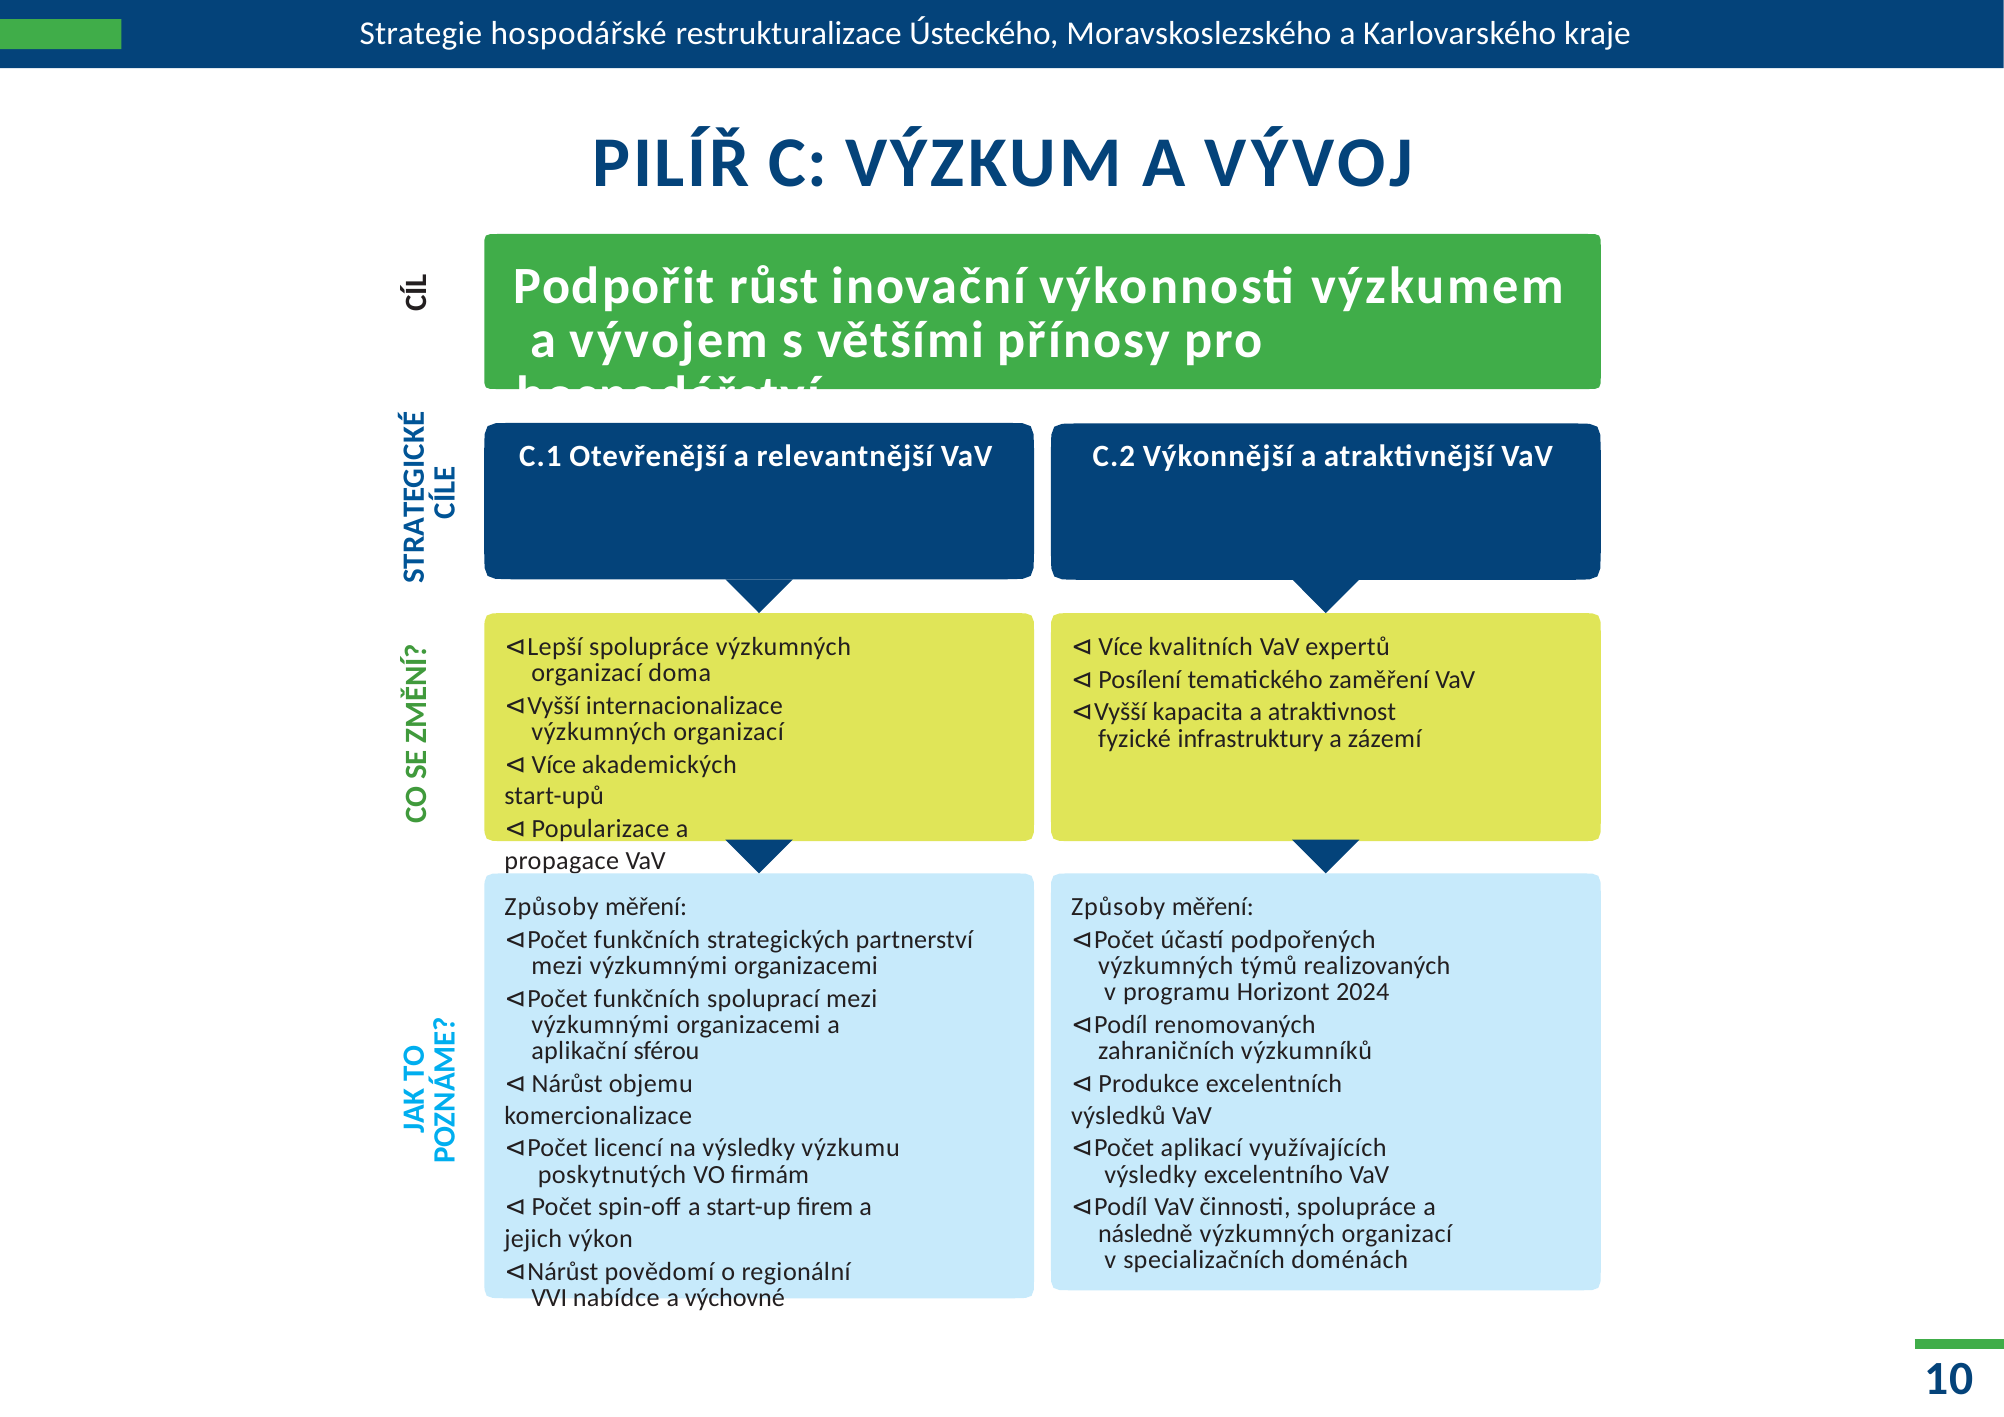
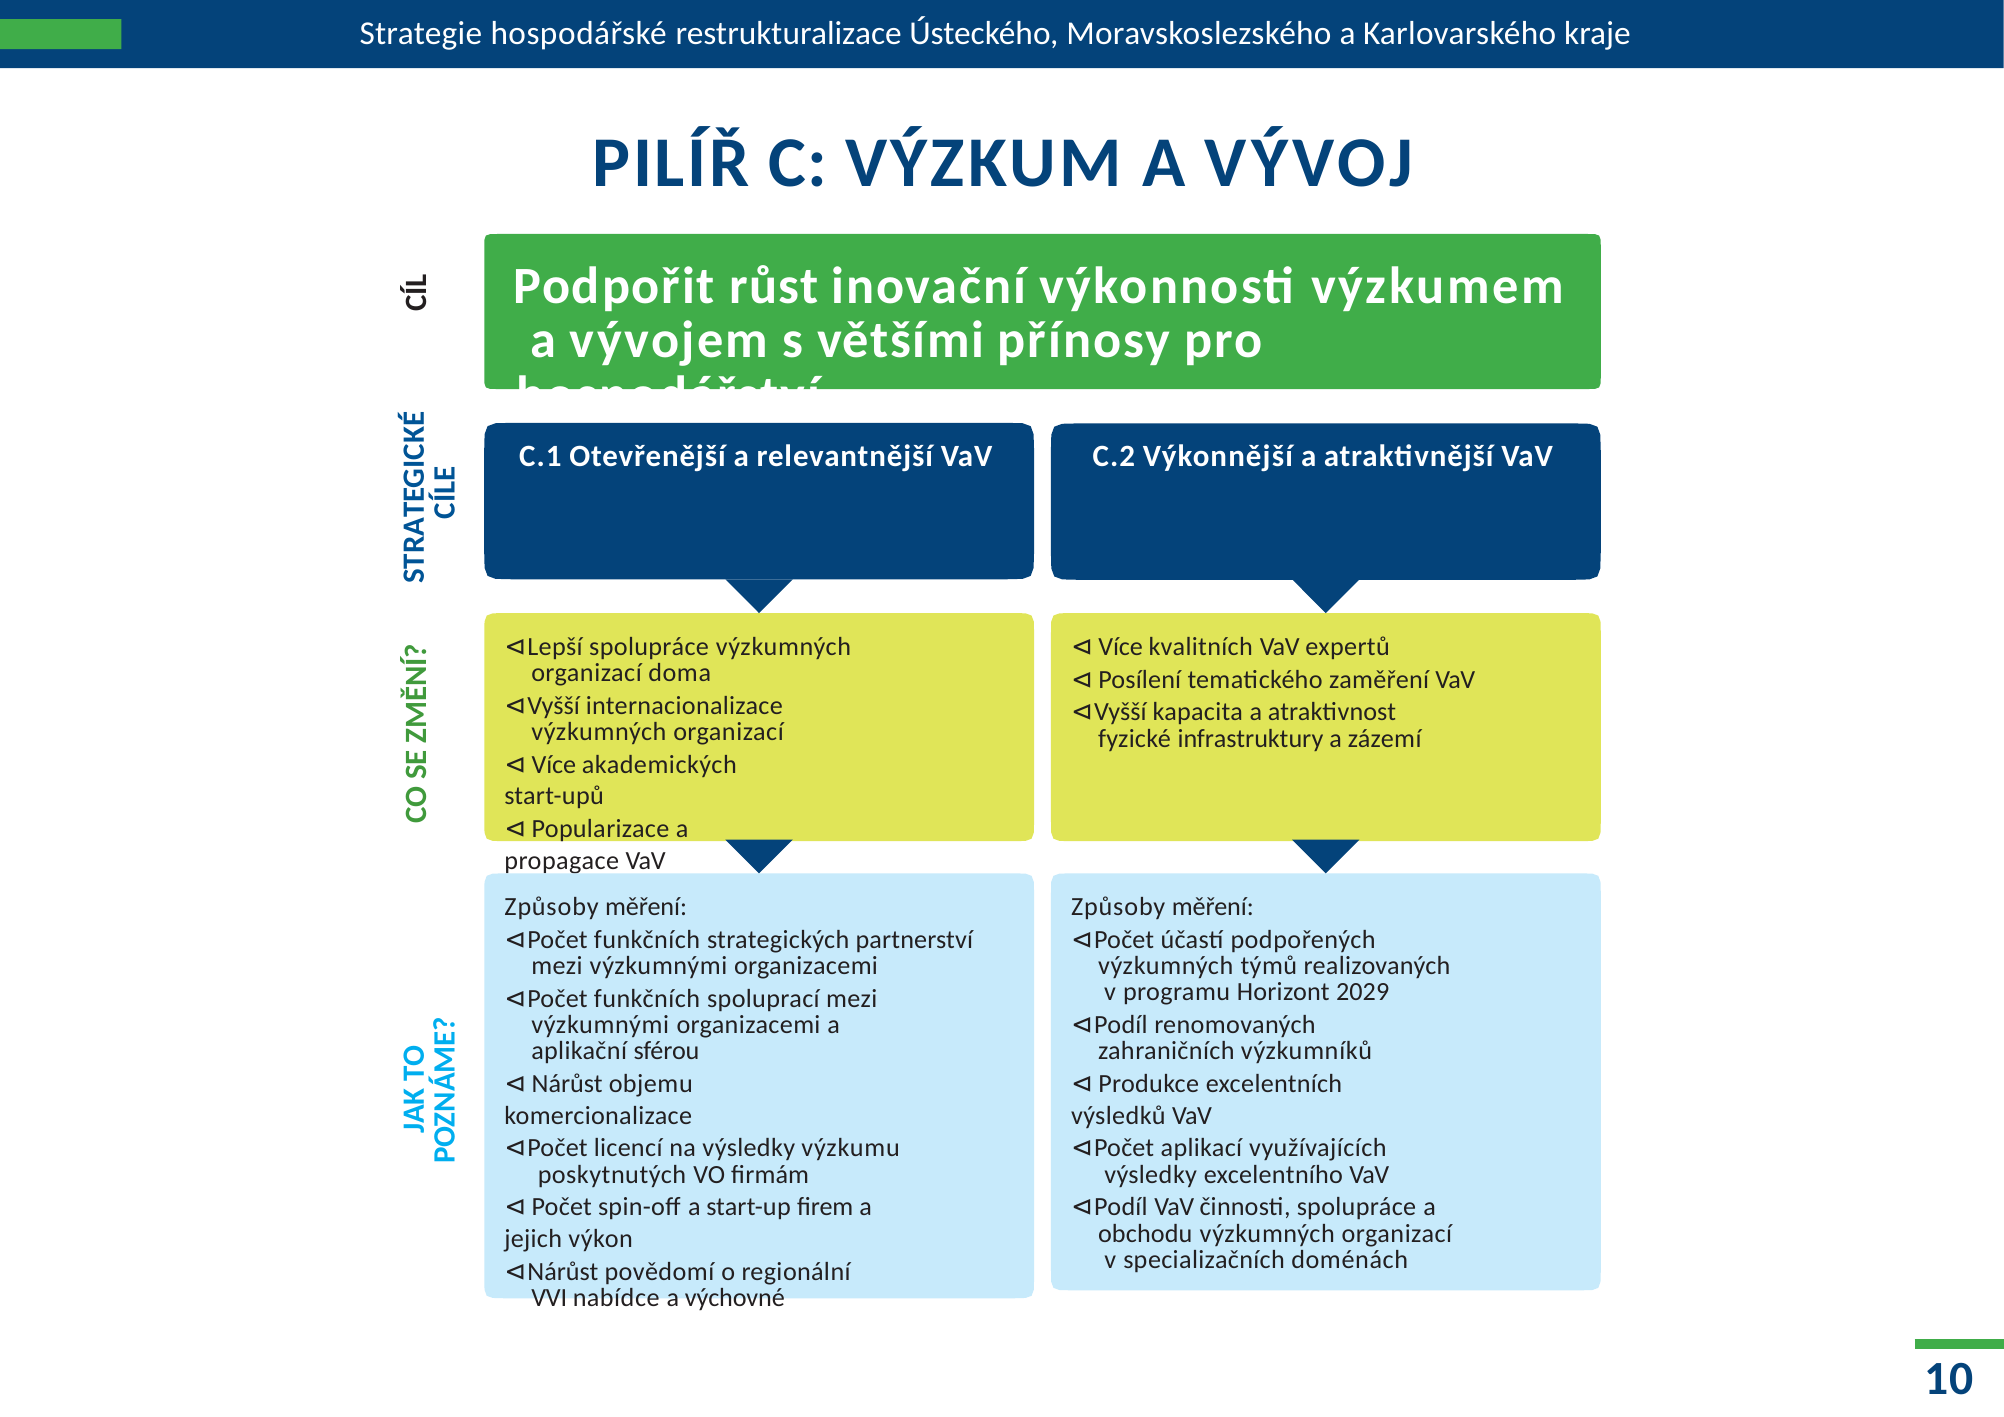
2024: 2024 -> 2029 (1363, 992)
následně: následně -> obchodu (1145, 1234)
